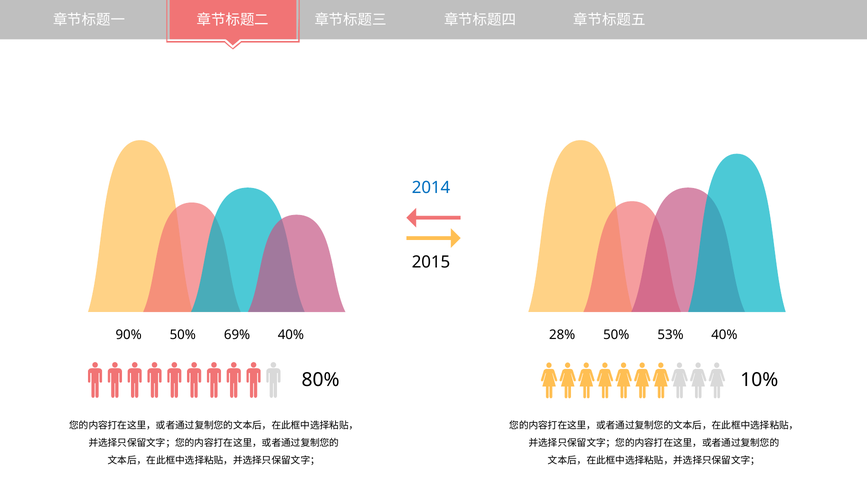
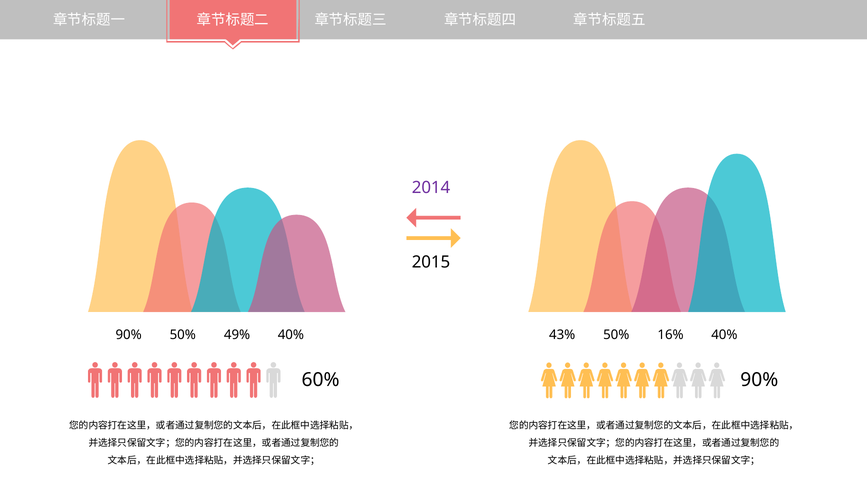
2014 colour: blue -> purple (431, 188)
69%: 69% -> 49% (237, 335)
28%: 28% -> 43% (562, 335)
53%: 53% -> 16% (671, 335)
80%: 80% -> 60% (321, 380)
10%: 10% -> 90% (759, 380)
